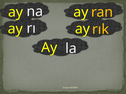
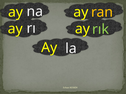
rık colour: yellow -> light green (100, 29)
